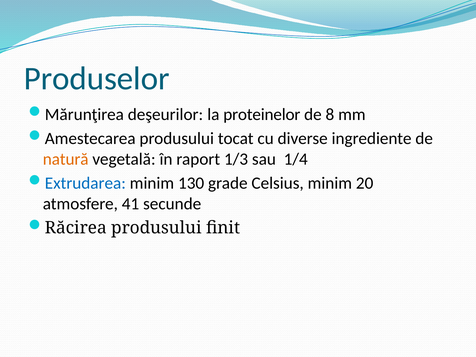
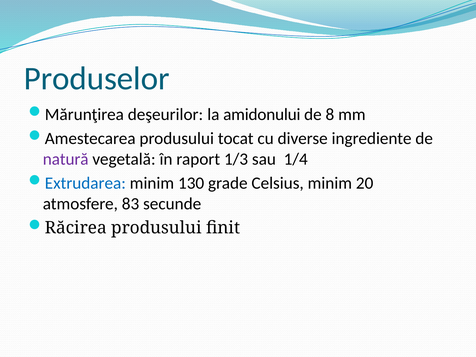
proteinelor: proteinelor -> amidonului (262, 115)
natură colour: orange -> purple (66, 159)
41: 41 -> 83 (131, 204)
